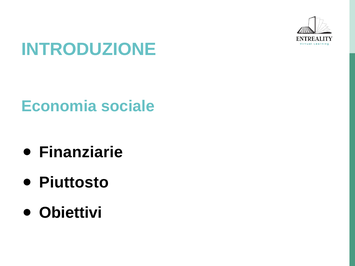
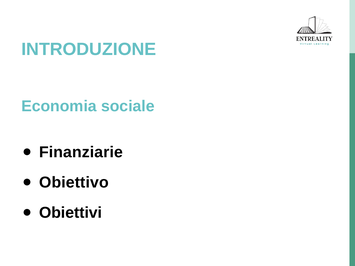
Piuttosto: Piuttosto -> Obiettivo (74, 183)
